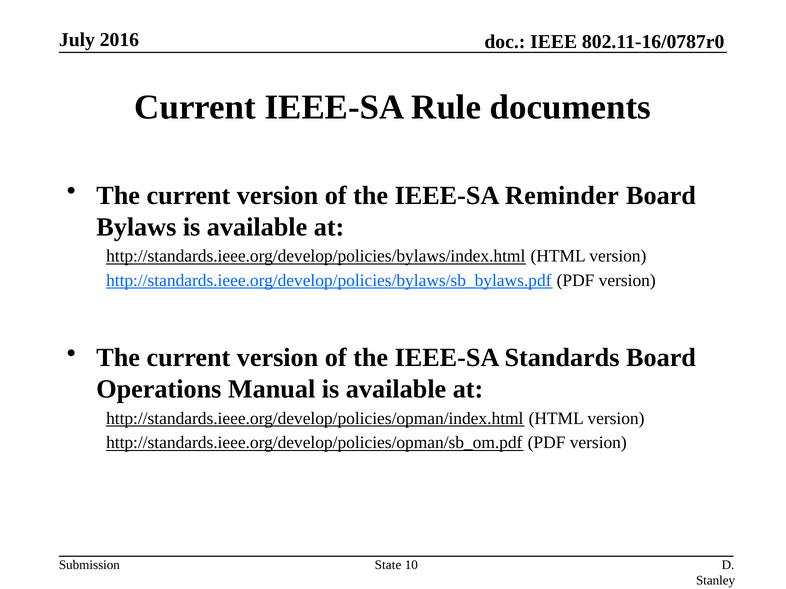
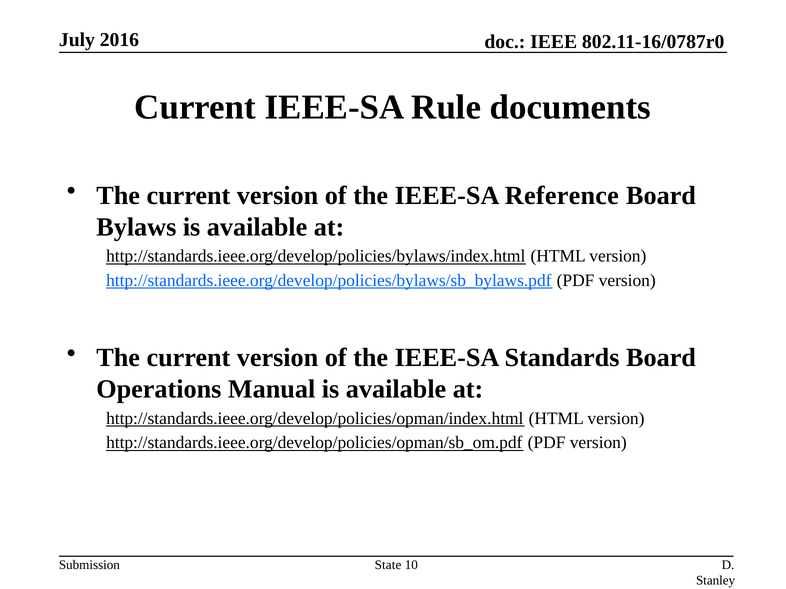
Reminder: Reminder -> Reference (562, 196)
